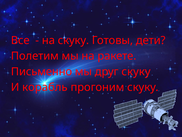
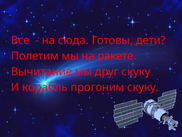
на скуку: скуку -> сюда (73, 40)
Письменно: Письменно -> Вычитание (41, 71)
